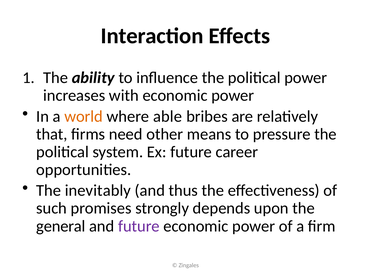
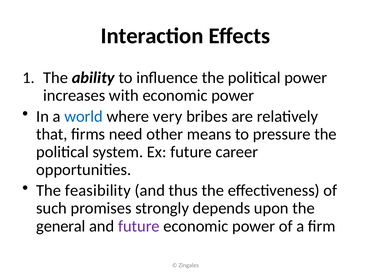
world colour: orange -> blue (84, 116)
able: able -> very (168, 116)
inevitably: inevitably -> feasibility (98, 191)
